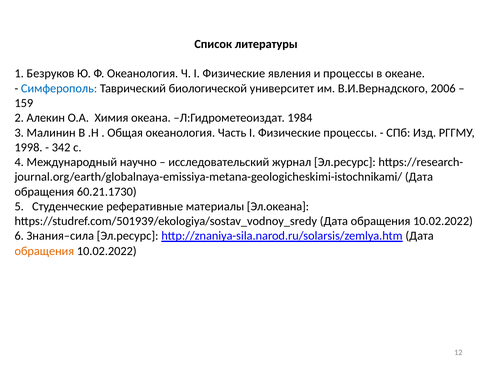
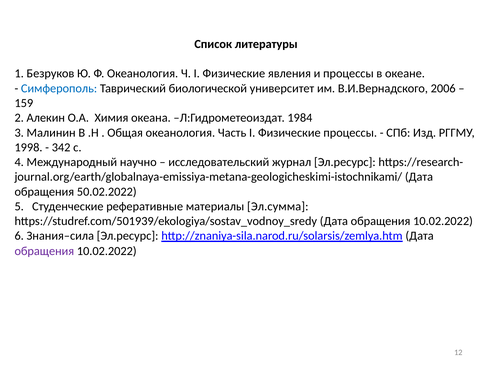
60.21.1730: 60.21.1730 -> 50.02.2022 (107, 192)
Эл.океана: Эл.океана -> Эл.сумма (278, 206)
обращения colour: orange -> purple (44, 251)
